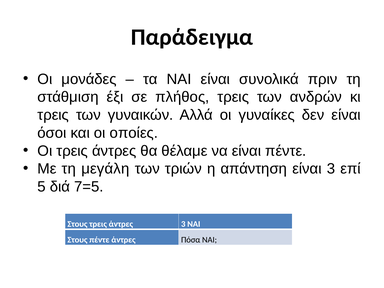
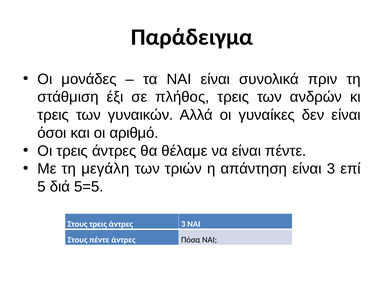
οποίες: οποίες -> αριθμό (134, 133)
7=5: 7=5 -> 5=5 (89, 187)
